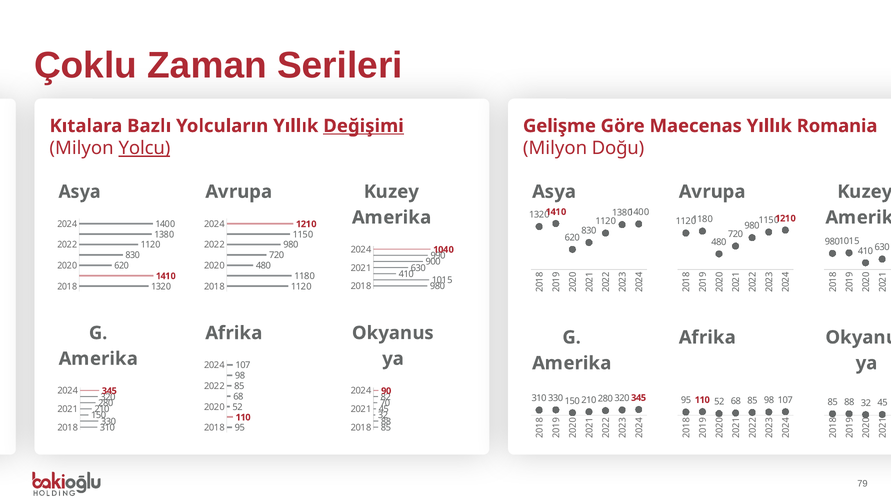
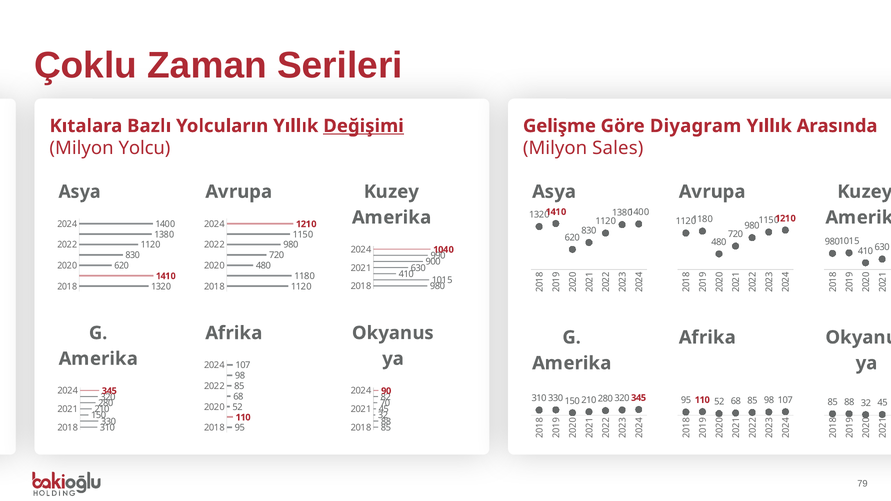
Maecenas: Maecenas -> Diyagram (696, 126)
Romania: Romania -> Arasında (837, 126)
Yolcu underline: present -> none (144, 148)
Doğu: Doğu -> Sales (618, 148)
